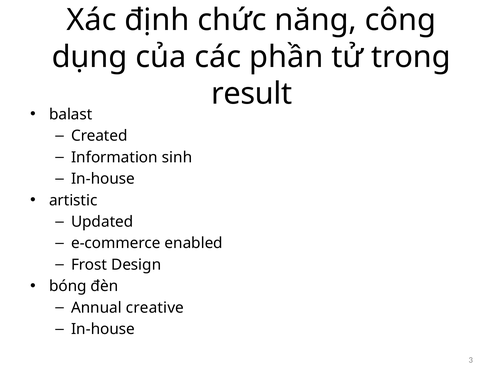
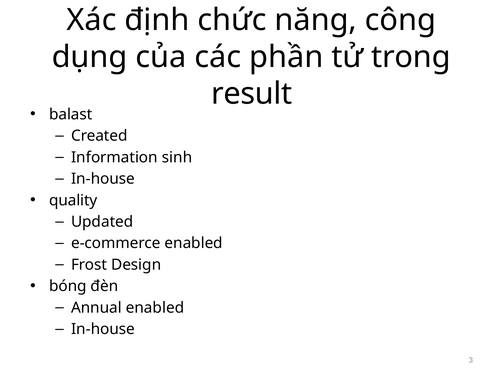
artistic: artistic -> quality (73, 200)
Annual creative: creative -> enabled (155, 308)
